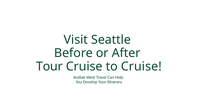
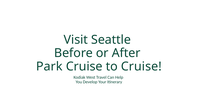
Tour: Tour -> Park (49, 67)
